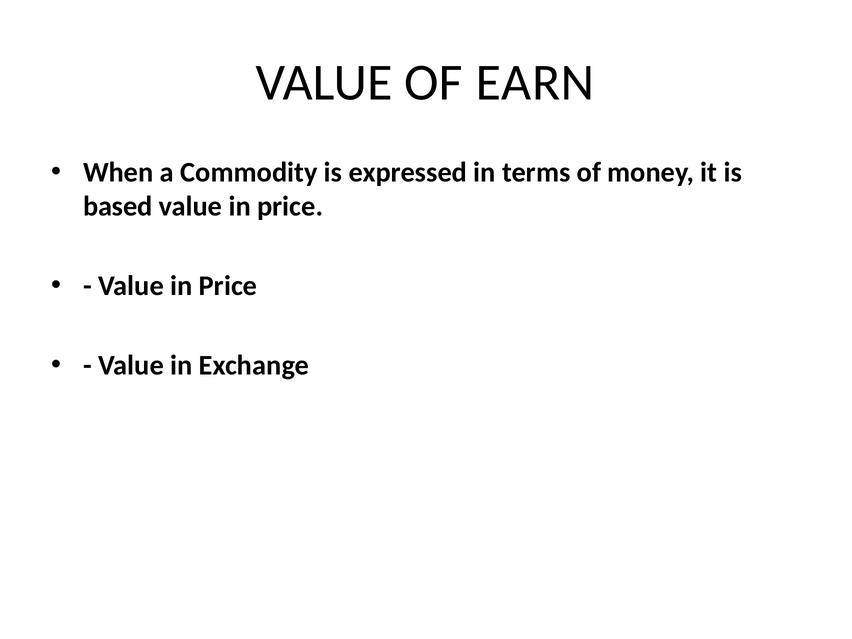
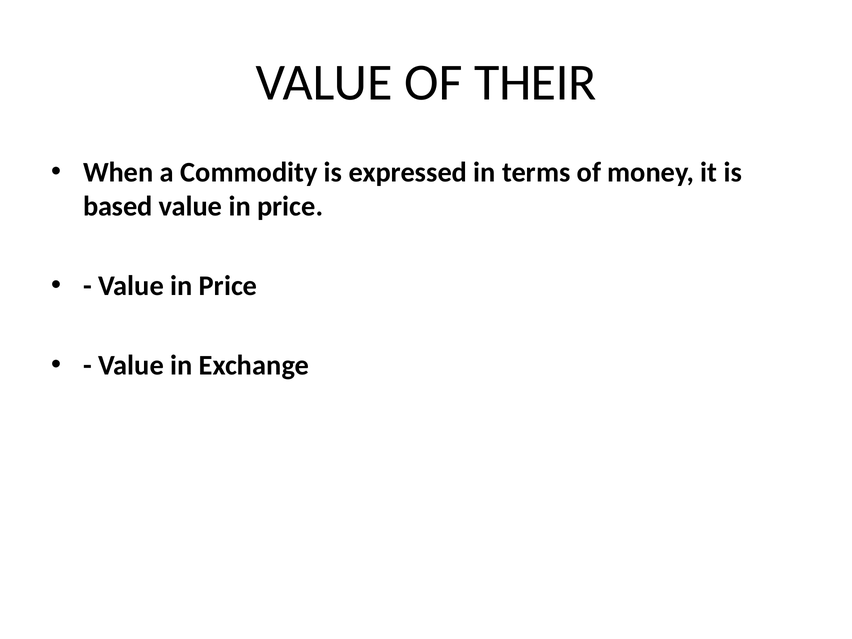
EARN: EARN -> THEIR (535, 82)
